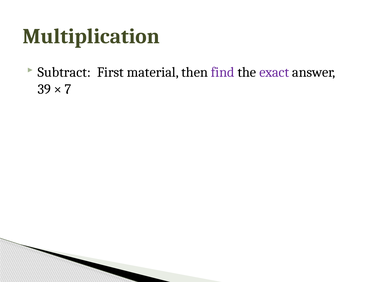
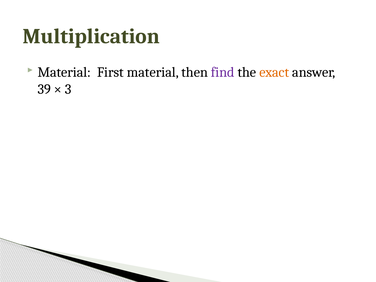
Subtract: Subtract -> Material (64, 72)
exact colour: purple -> orange (274, 72)
7: 7 -> 3 (68, 89)
